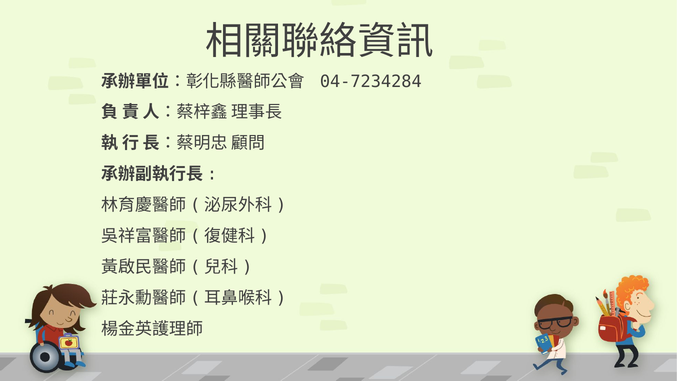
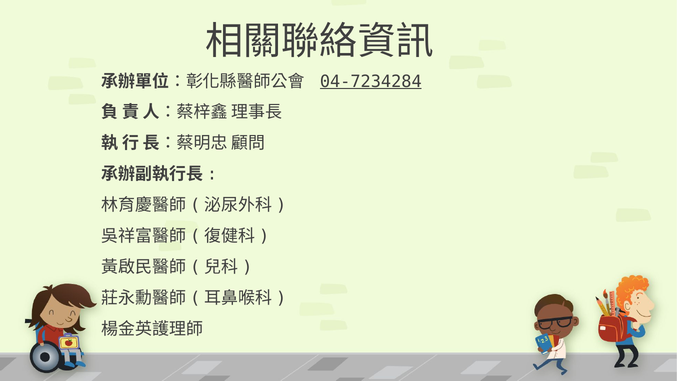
04-7234284 underline: none -> present (371, 81)
